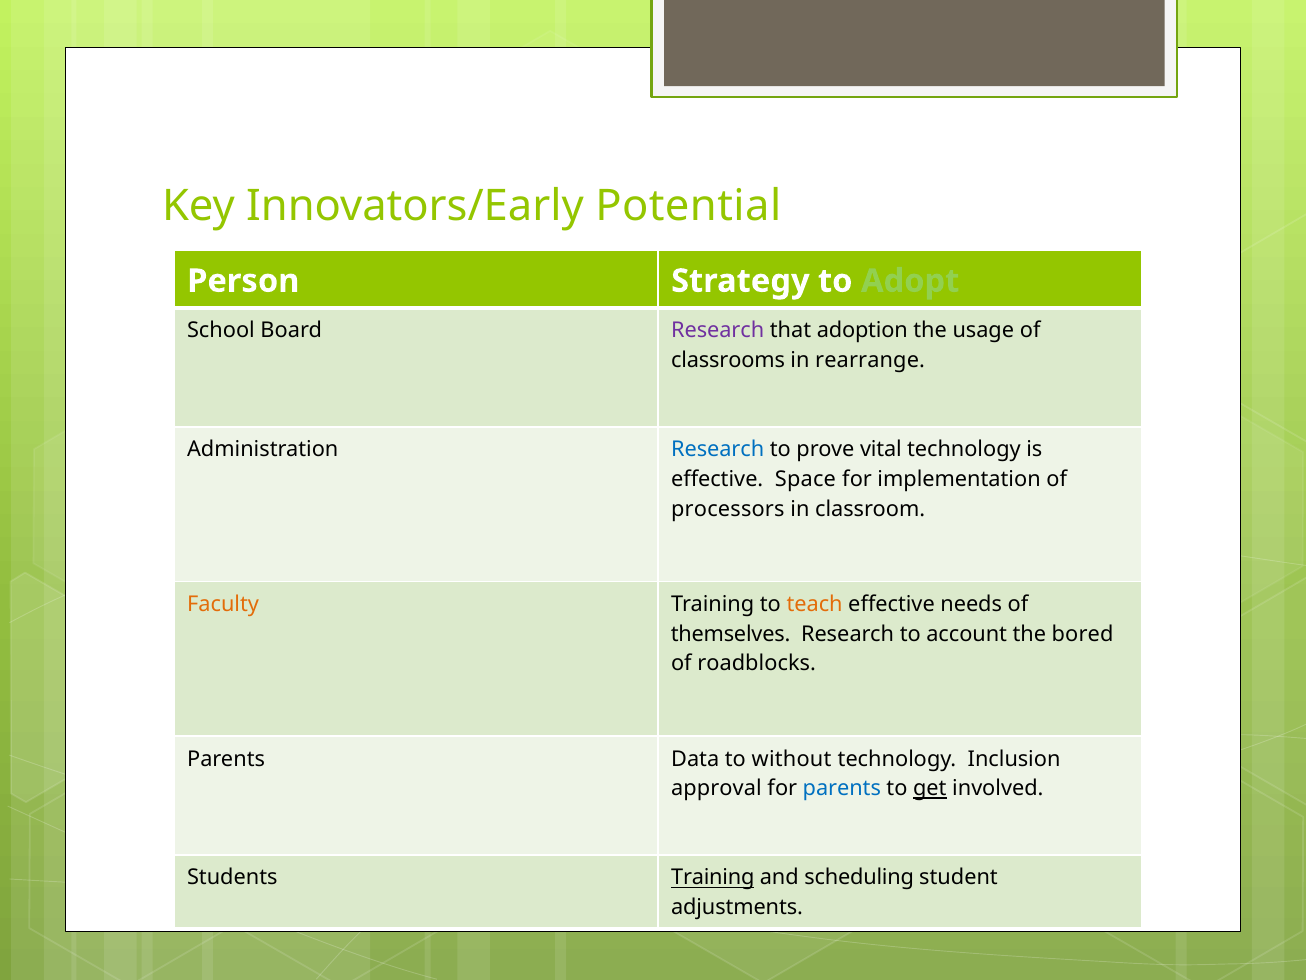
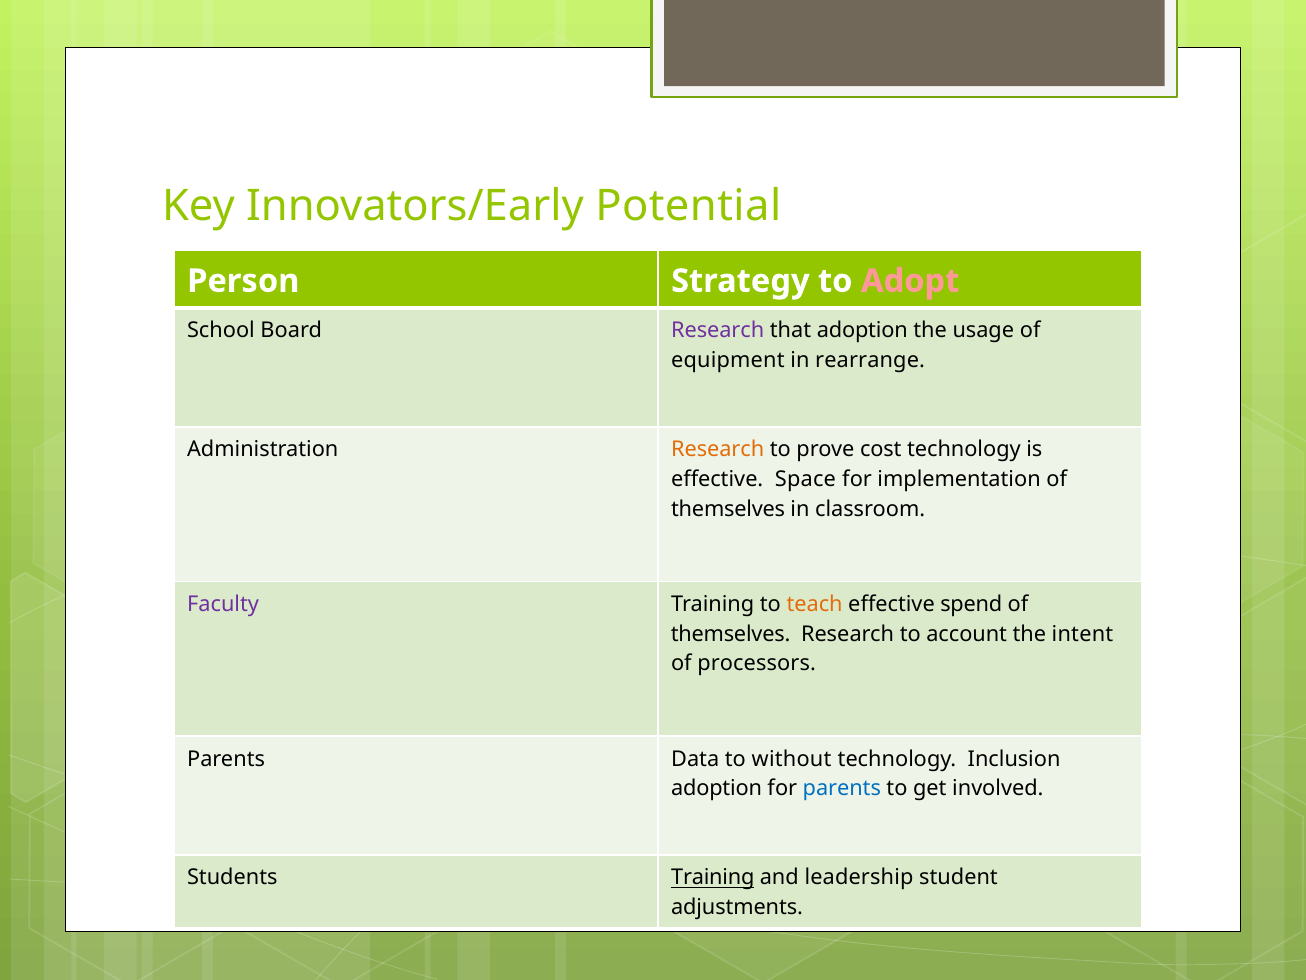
Adopt colour: light green -> pink (910, 281)
classrooms: classrooms -> equipment (728, 360)
Research colour: blue -> orange (718, 449)
vital: vital -> cost (881, 449)
processors: processors -> themselves (728, 509)
Faculty colour: orange -> purple (223, 604)
needs: needs -> spend (971, 604)
bored: bored -> intent (1083, 634)
roadblocks: roadblocks -> processors (757, 663)
approval: approval -> adoption (717, 788)
get underline: present -> none (930, 788)
scheduling: scheduling -> leadership (859, 877)
